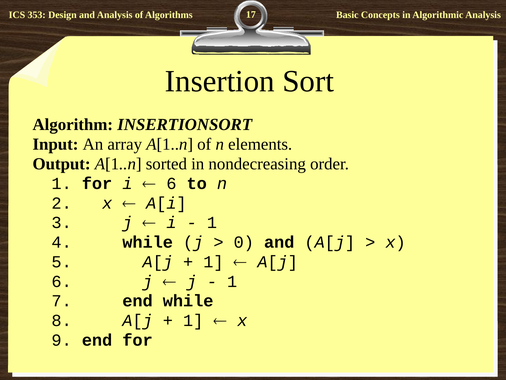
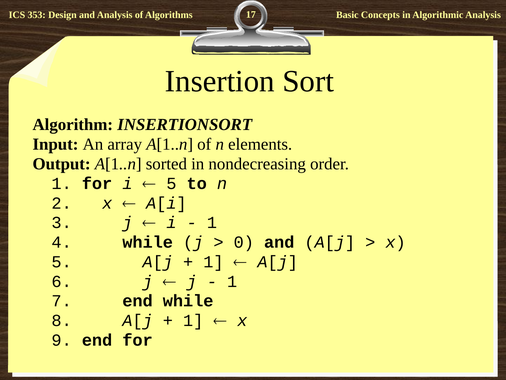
6: 6 -> 5 (171, 183)
